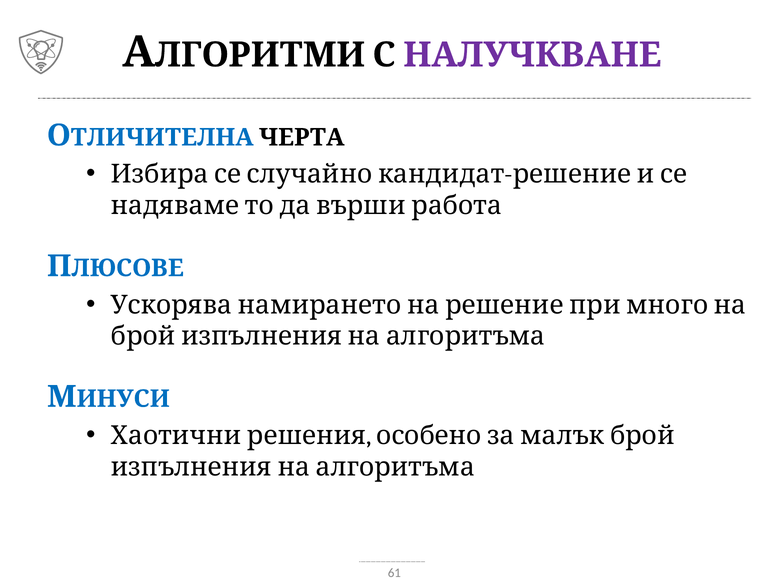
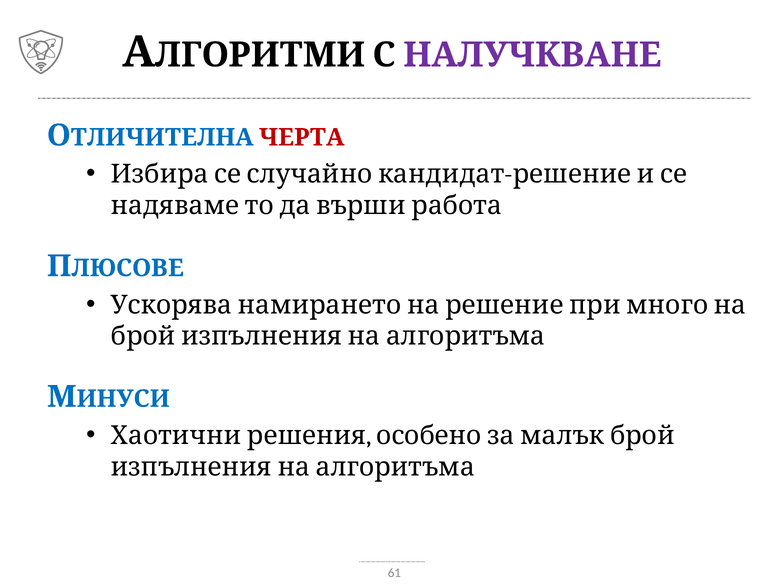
ЧЕРТА colour: black -> red (302, 137)
